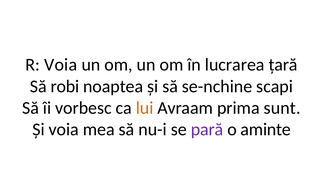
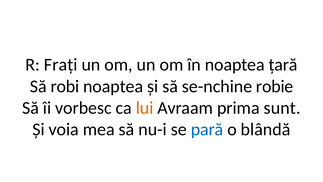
R Voia: Voia -> Frați (61, 65)
în lucrarea: lucrarea -> noaptea (235, 65)
scapi: scapi -> robie (275, 86)
pară colour: purple -> blue (207, 129)
aminte: aminte -> blândă (266, 129)
